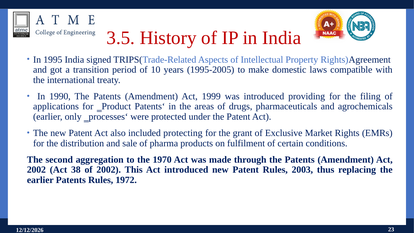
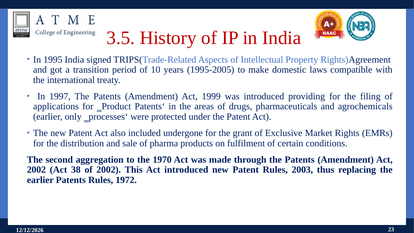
1990: 1990 -> 1997 (60, 96)
protecting: protecting -> undergone (183, 133)
